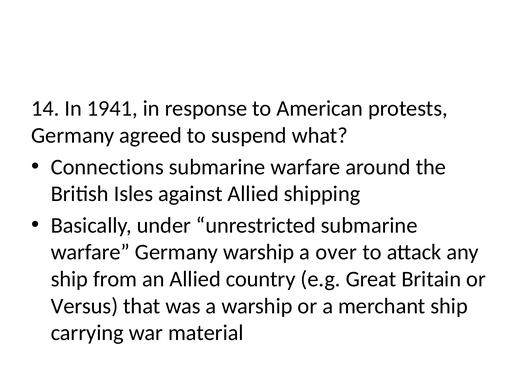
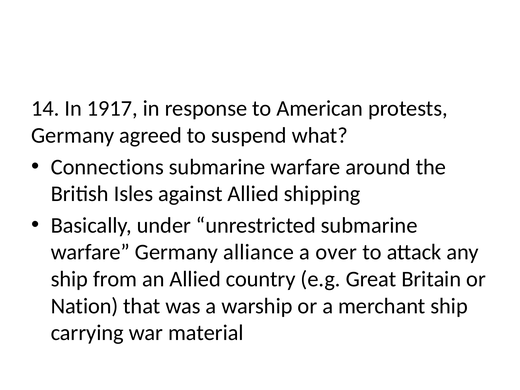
1941: 1941 -> 1917 (112, 109)
Germany warship: warship -> alliance (259, 252)
Versus: Versus -> Nation (84, 306)
